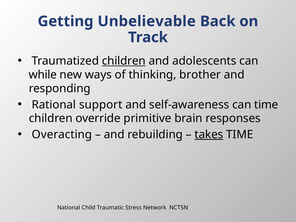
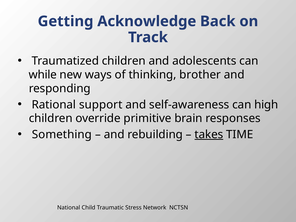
Unbelievable: Unbelievable -> Acknowledge (147, 21)
children underline: present -> none (124, 61)
can time: time -> high (266, 105)
Overacting: Overacting -> Something (62, 134)
